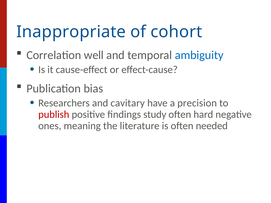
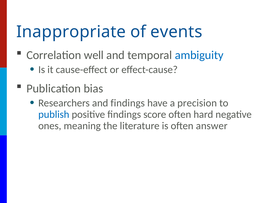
cohort: cohort -> events (176, 32)
and cavitary: cavitary -> findings (128, 103)
publish colour: red -> blue (54, 115)
study: study -> score (155, 115)
needed: needed -> answer (212, 126)
